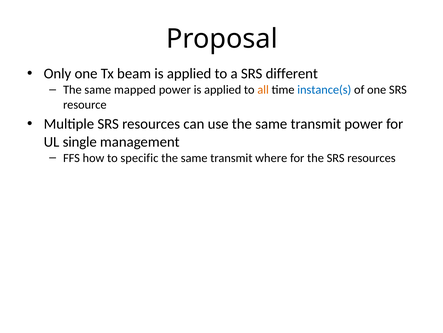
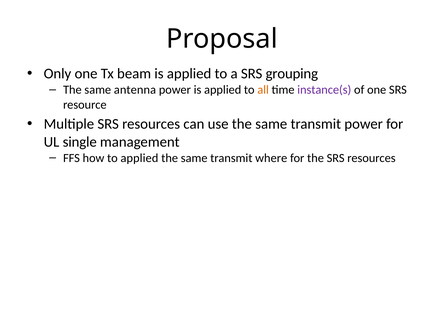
different: different -> grouping (292, 74)
mapped: mapped -> antenna (135, 90)
instance(s colour: blue -> purple (324, 90)
to specific: specific -> applied (139, 158)
